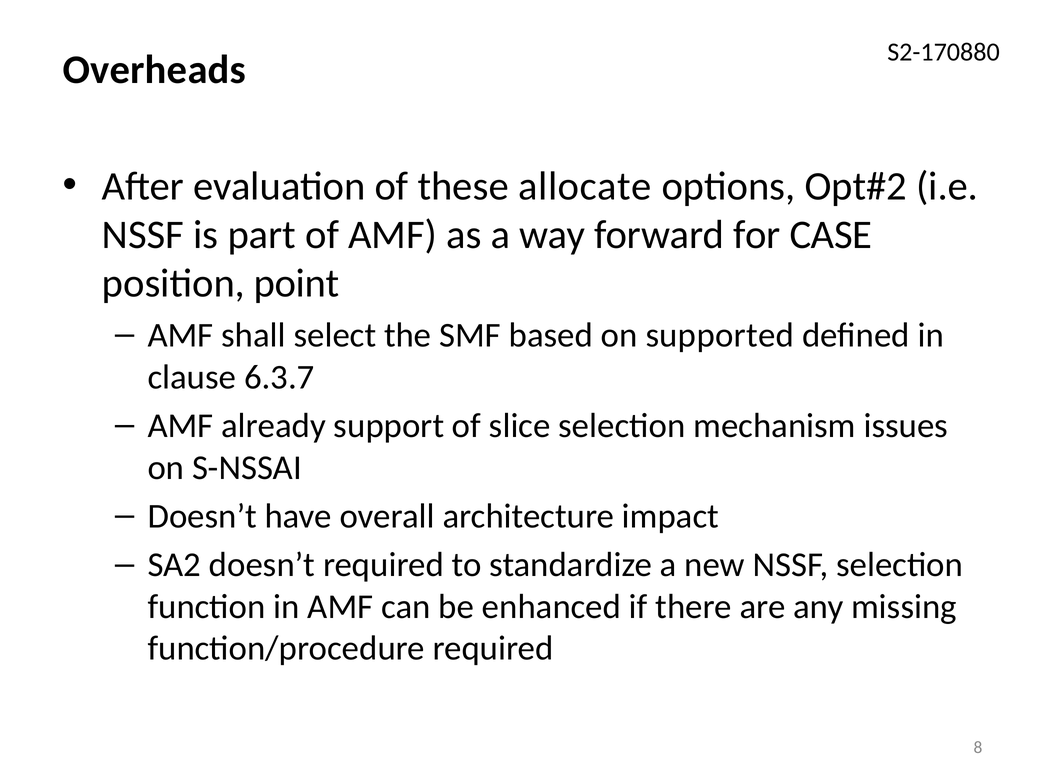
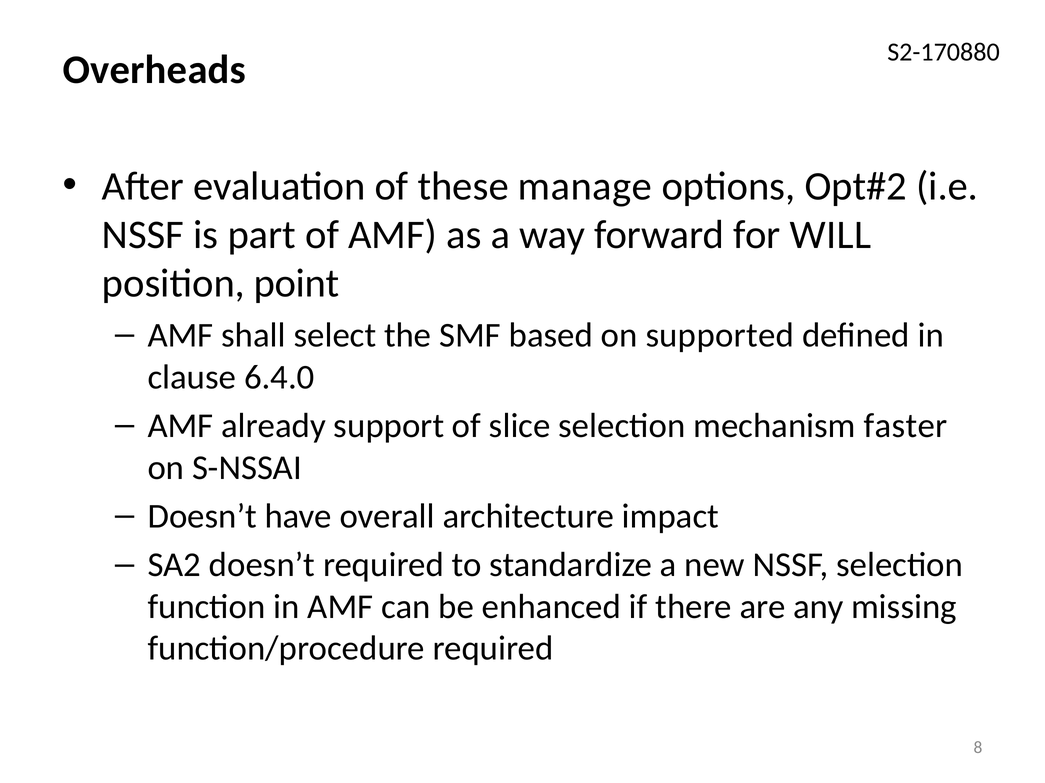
allocate: allocate -> manage (585, 186)
CASE: CASE -> WILL (830, 235)
6.3.7: 6.3.7 -> 6.4.0 (279, 377)
issues: issues -> faster (906, 426)
